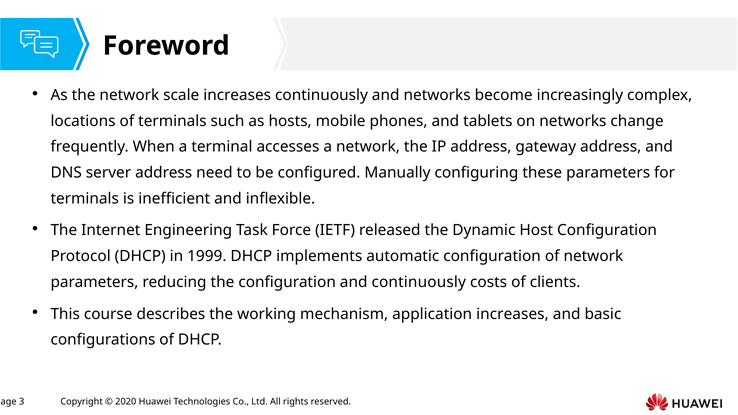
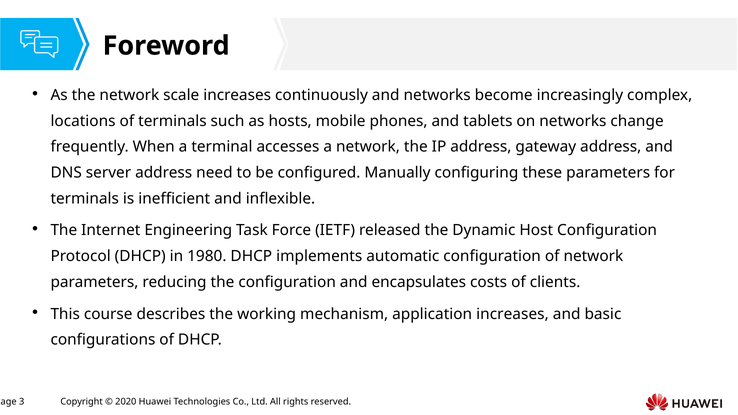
1999: 1999 -> 1980 (207, 256)
and continuously: continuously -> encapsulates (419, 282)
